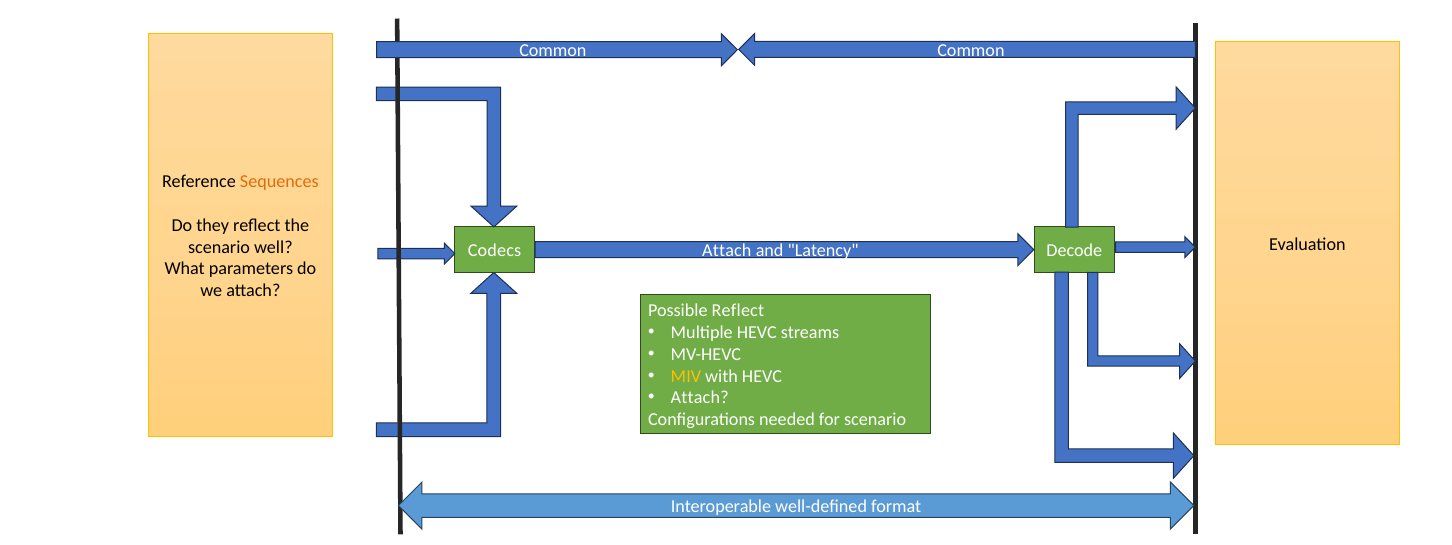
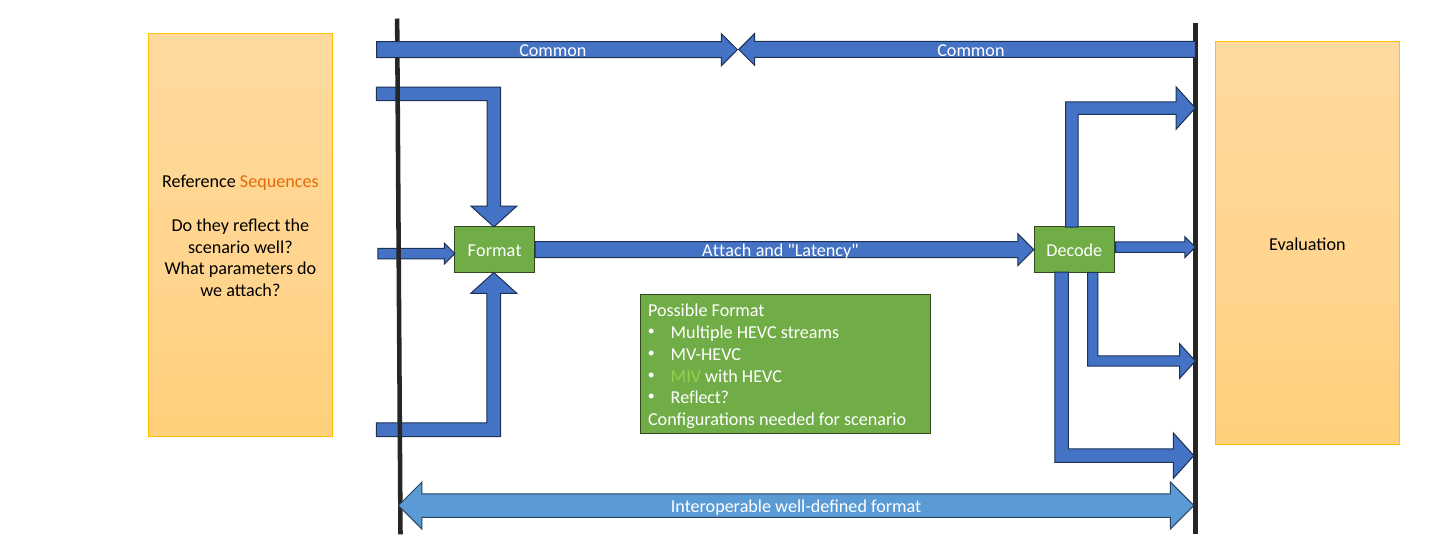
Codecs: Codecs -> Format (495, 251)
Possible Reflect: Reflect -> Format (738, 310)
MIV colour: yellow -> light green (686, 376)
Attach: Attach -> Reflect (700, 398)
